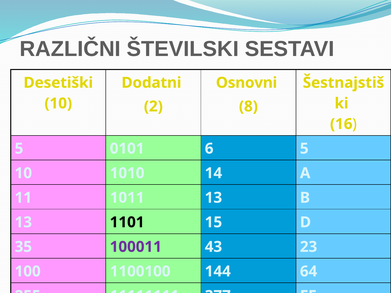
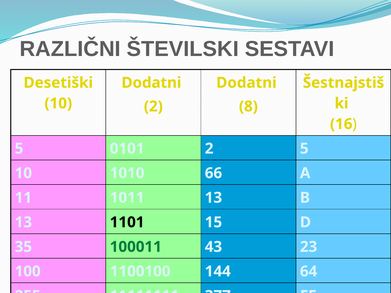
Osnovni: Osnovni -> Dodatni (246, 83)
0101 6: 6 -> 2 (209, 149)
14: 14 -> 66 (213, 173)
100011 colour: purple -> green (136, 247)
